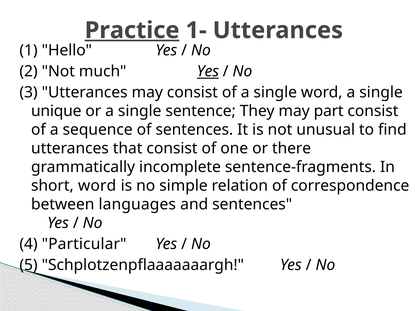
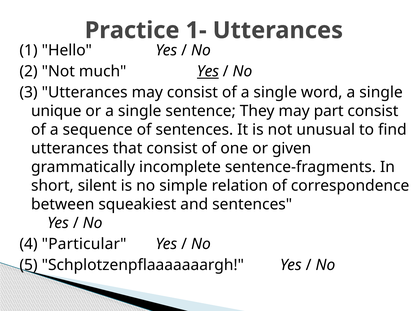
Practice underline: present -> none (132, 30)
there: there -> given (292, 149)
short word: word -> silent (97, 186)
languages: languages -> squeakiest (137, 205)
